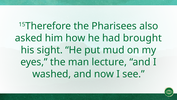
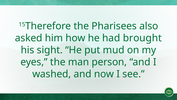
lecture: lecture -> person (109, 62)
